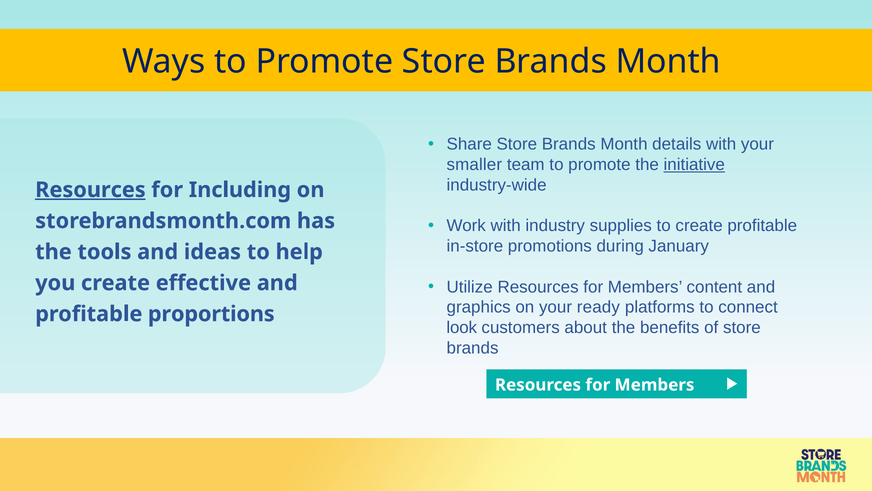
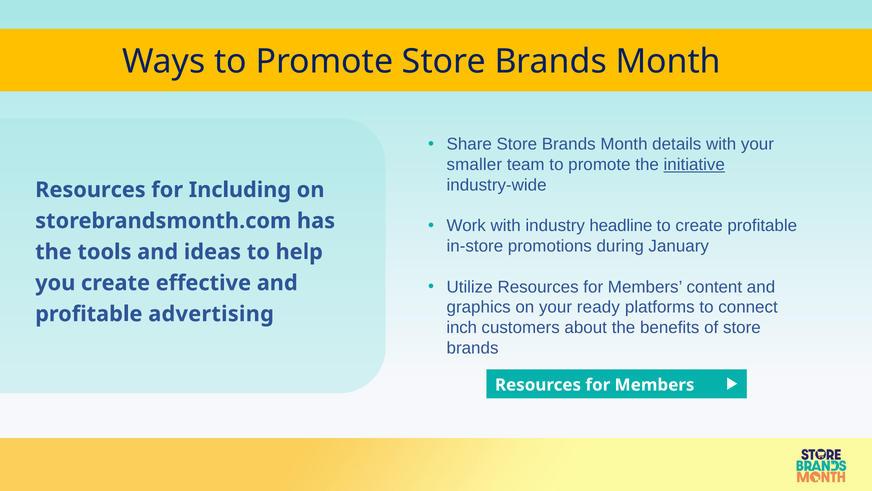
Resources underline: present -> none (90, 190)
supplies: supplies -> headline (621, 226)
proportions: proportions -> advertising (211, 314)
look: look -> inch (462, 327)
